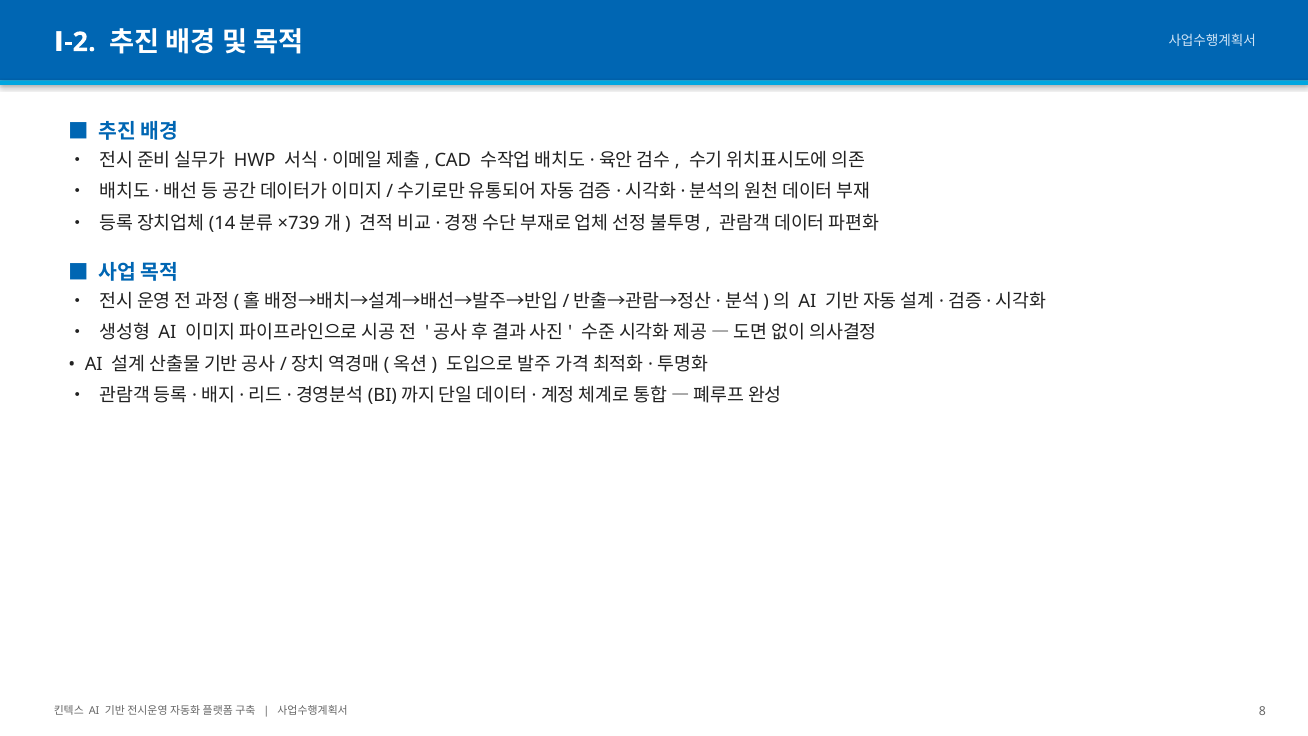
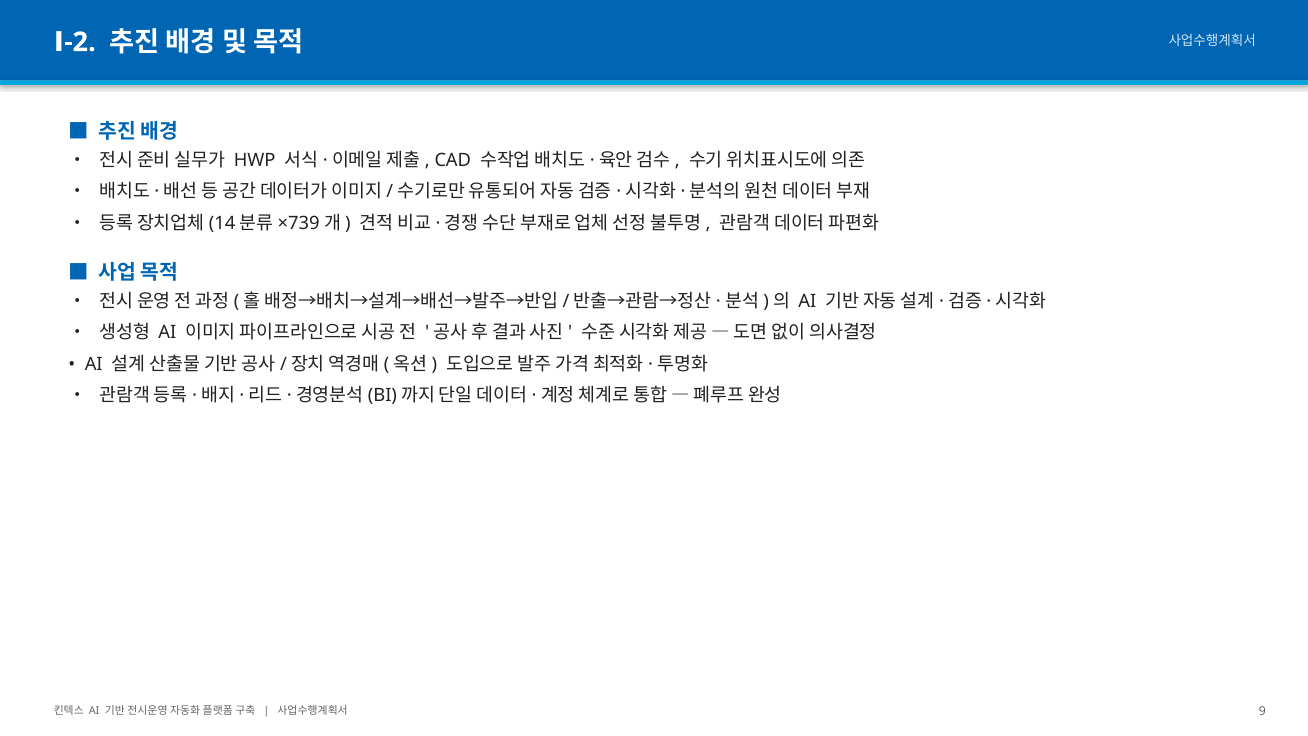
8: 8 -> 9 (1262, 712)
